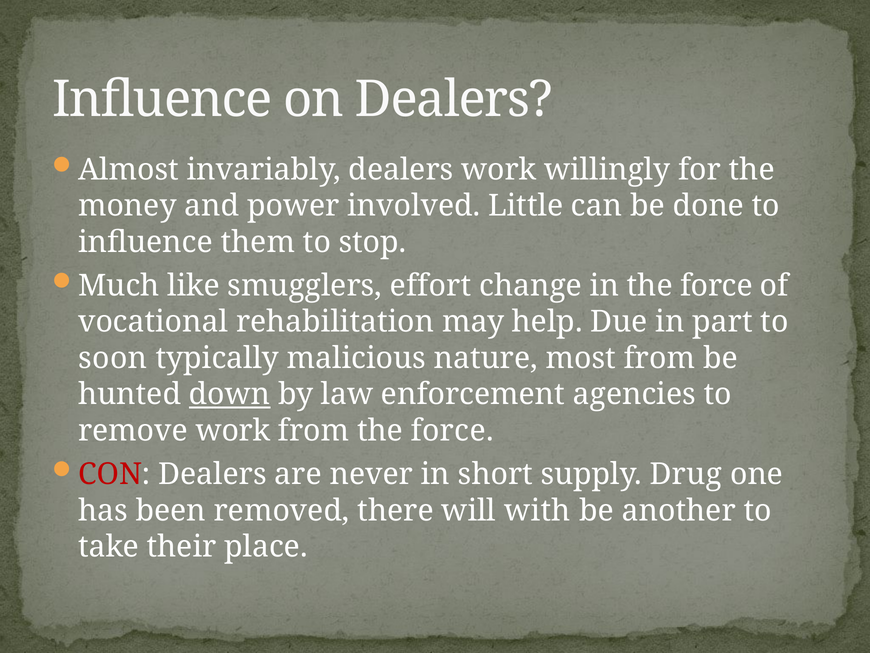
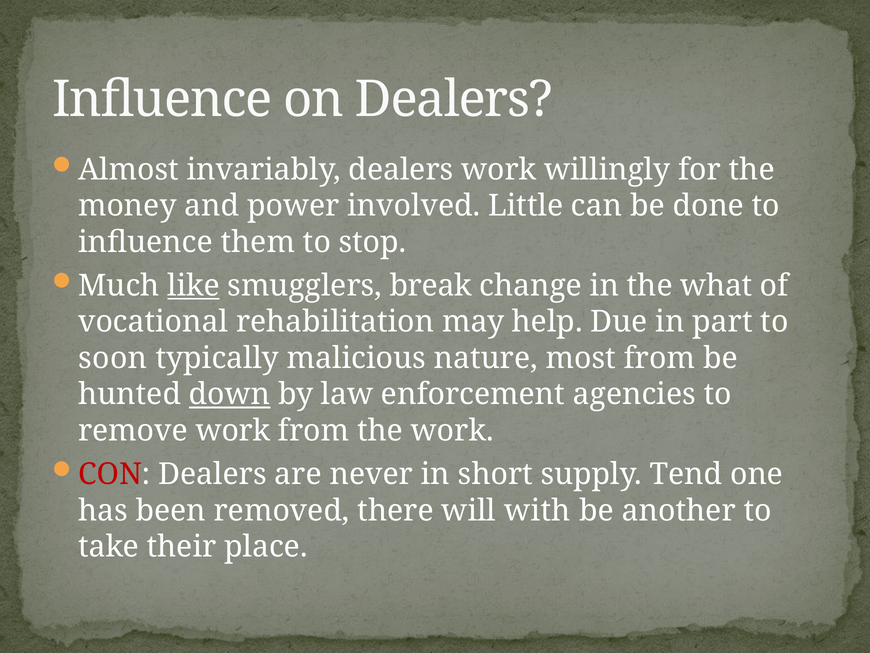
like underline: none -> present (194, 285)
effort: effort -> break (431, 285)
in the force: force -> what (716, 285)
from the force: force -> work (452, 430)
Drug: Drug -> Tend (686, 474)
